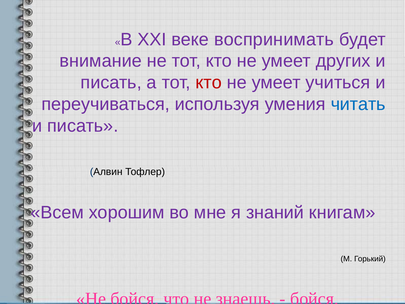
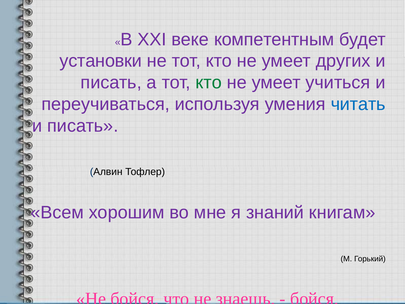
воспринимать: воспринимать -> компетентным (274, 39)
внимание: внимание -> установки (101, 61)
кто colour: red -> green (209, 83)
